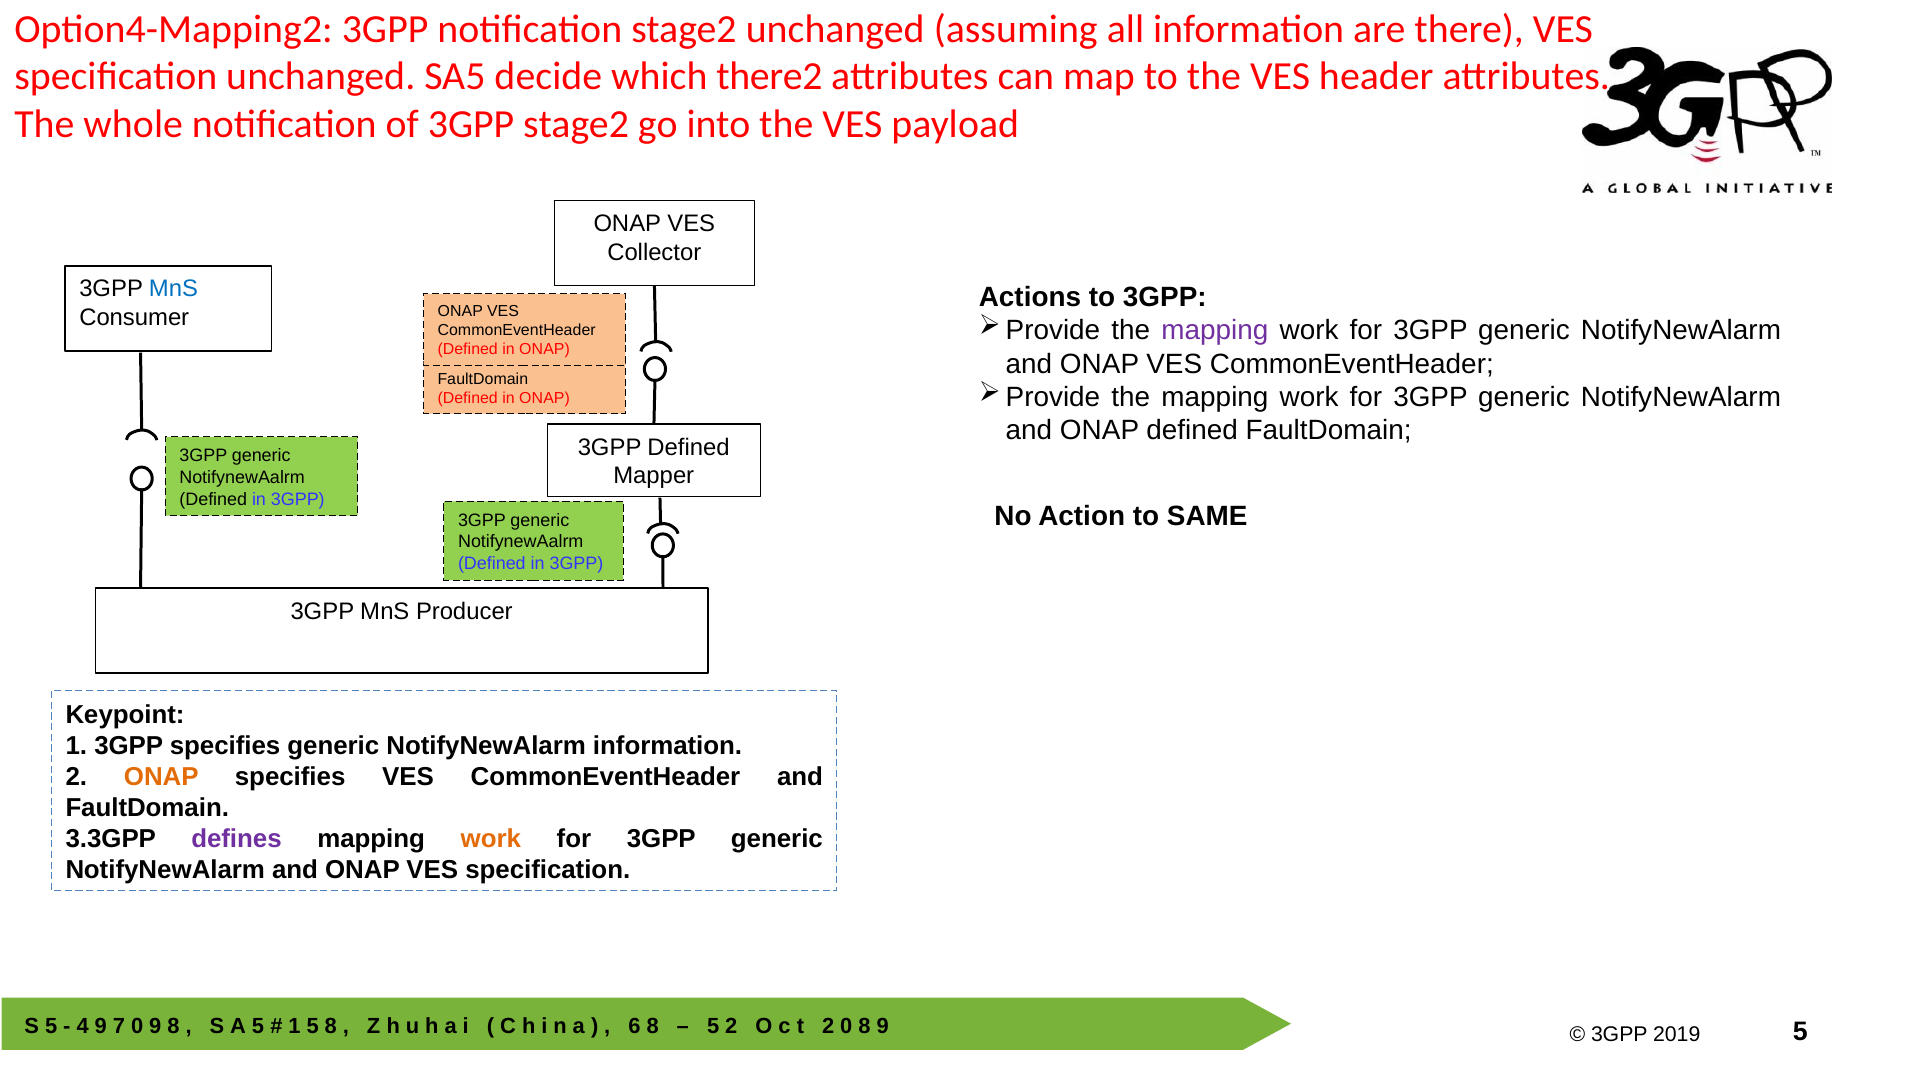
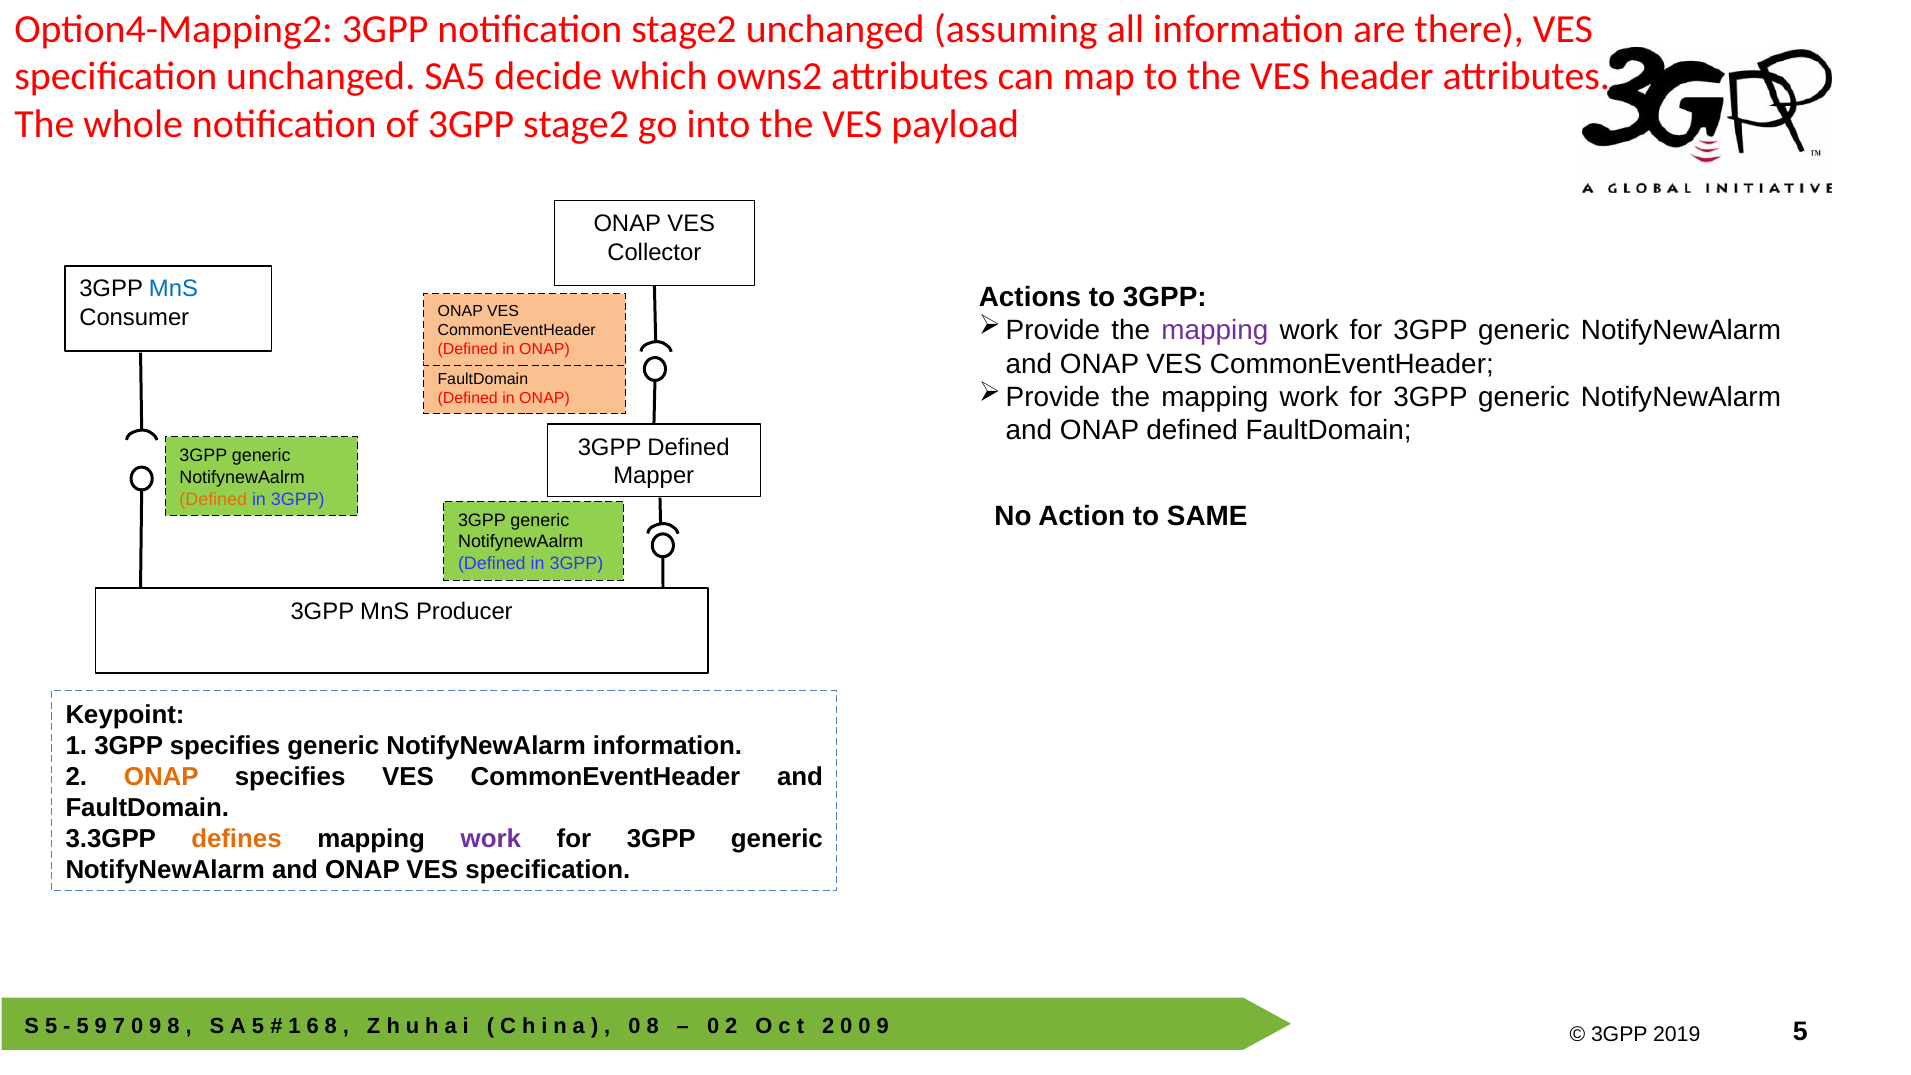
there2: there2 -> owns2 (769, 77)
Defined colour: black -> orange (213, 499)
defines colour: purple -> orange (236, 839)
work colour: orange -> purple (491, 839)
4: 4 -> 5 (83, 1026)
1 5: 5 -> 6 (313, 1026)
6: 6 -> 0 (634, 1026)
5: 5 -> 0 (713, 1026)
8: 8 -> 0 (864, 1026)
